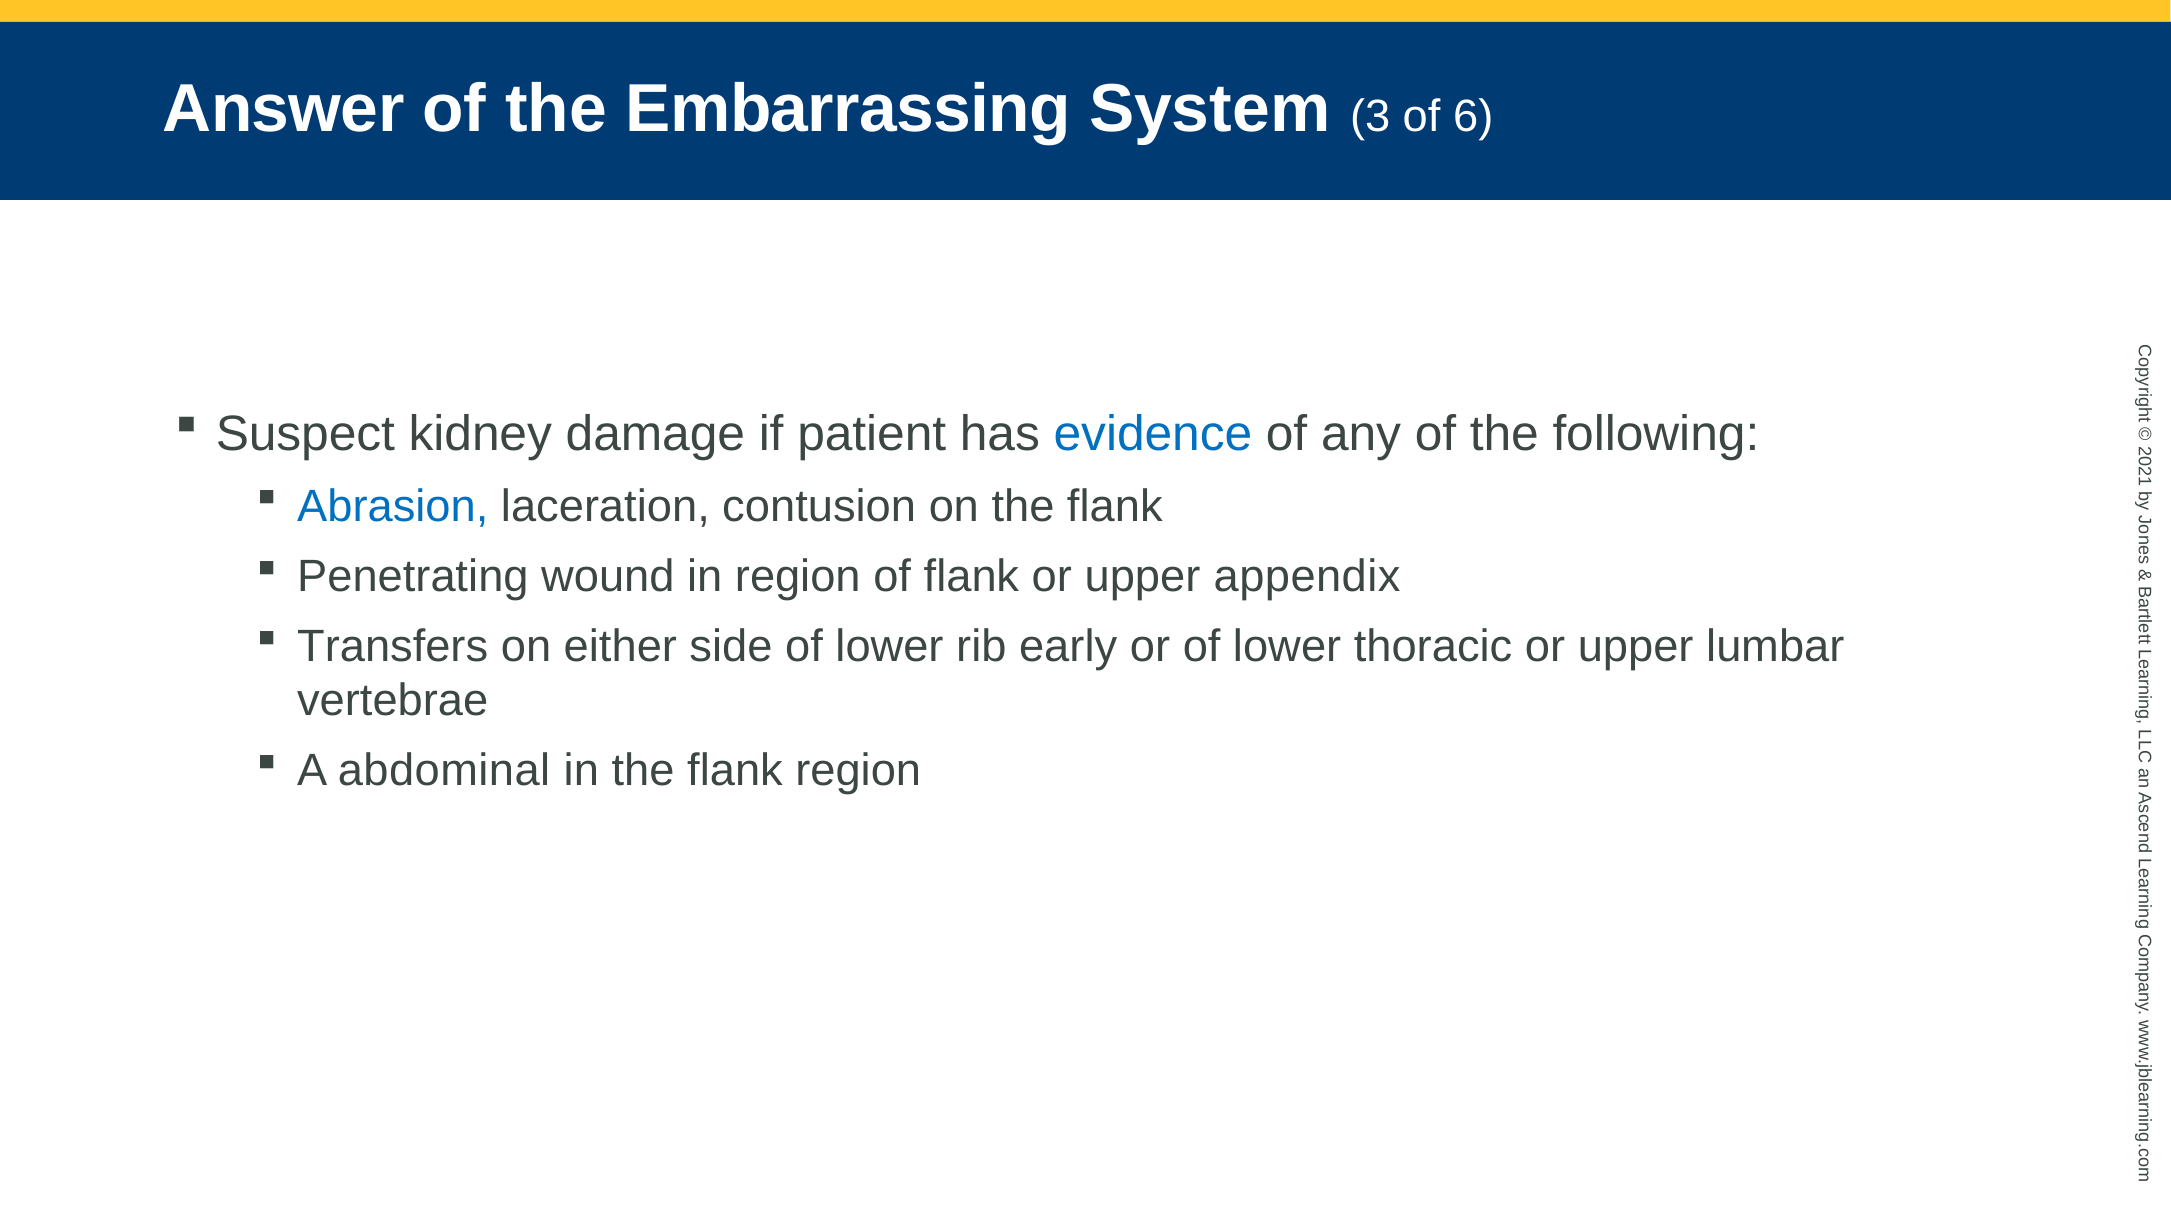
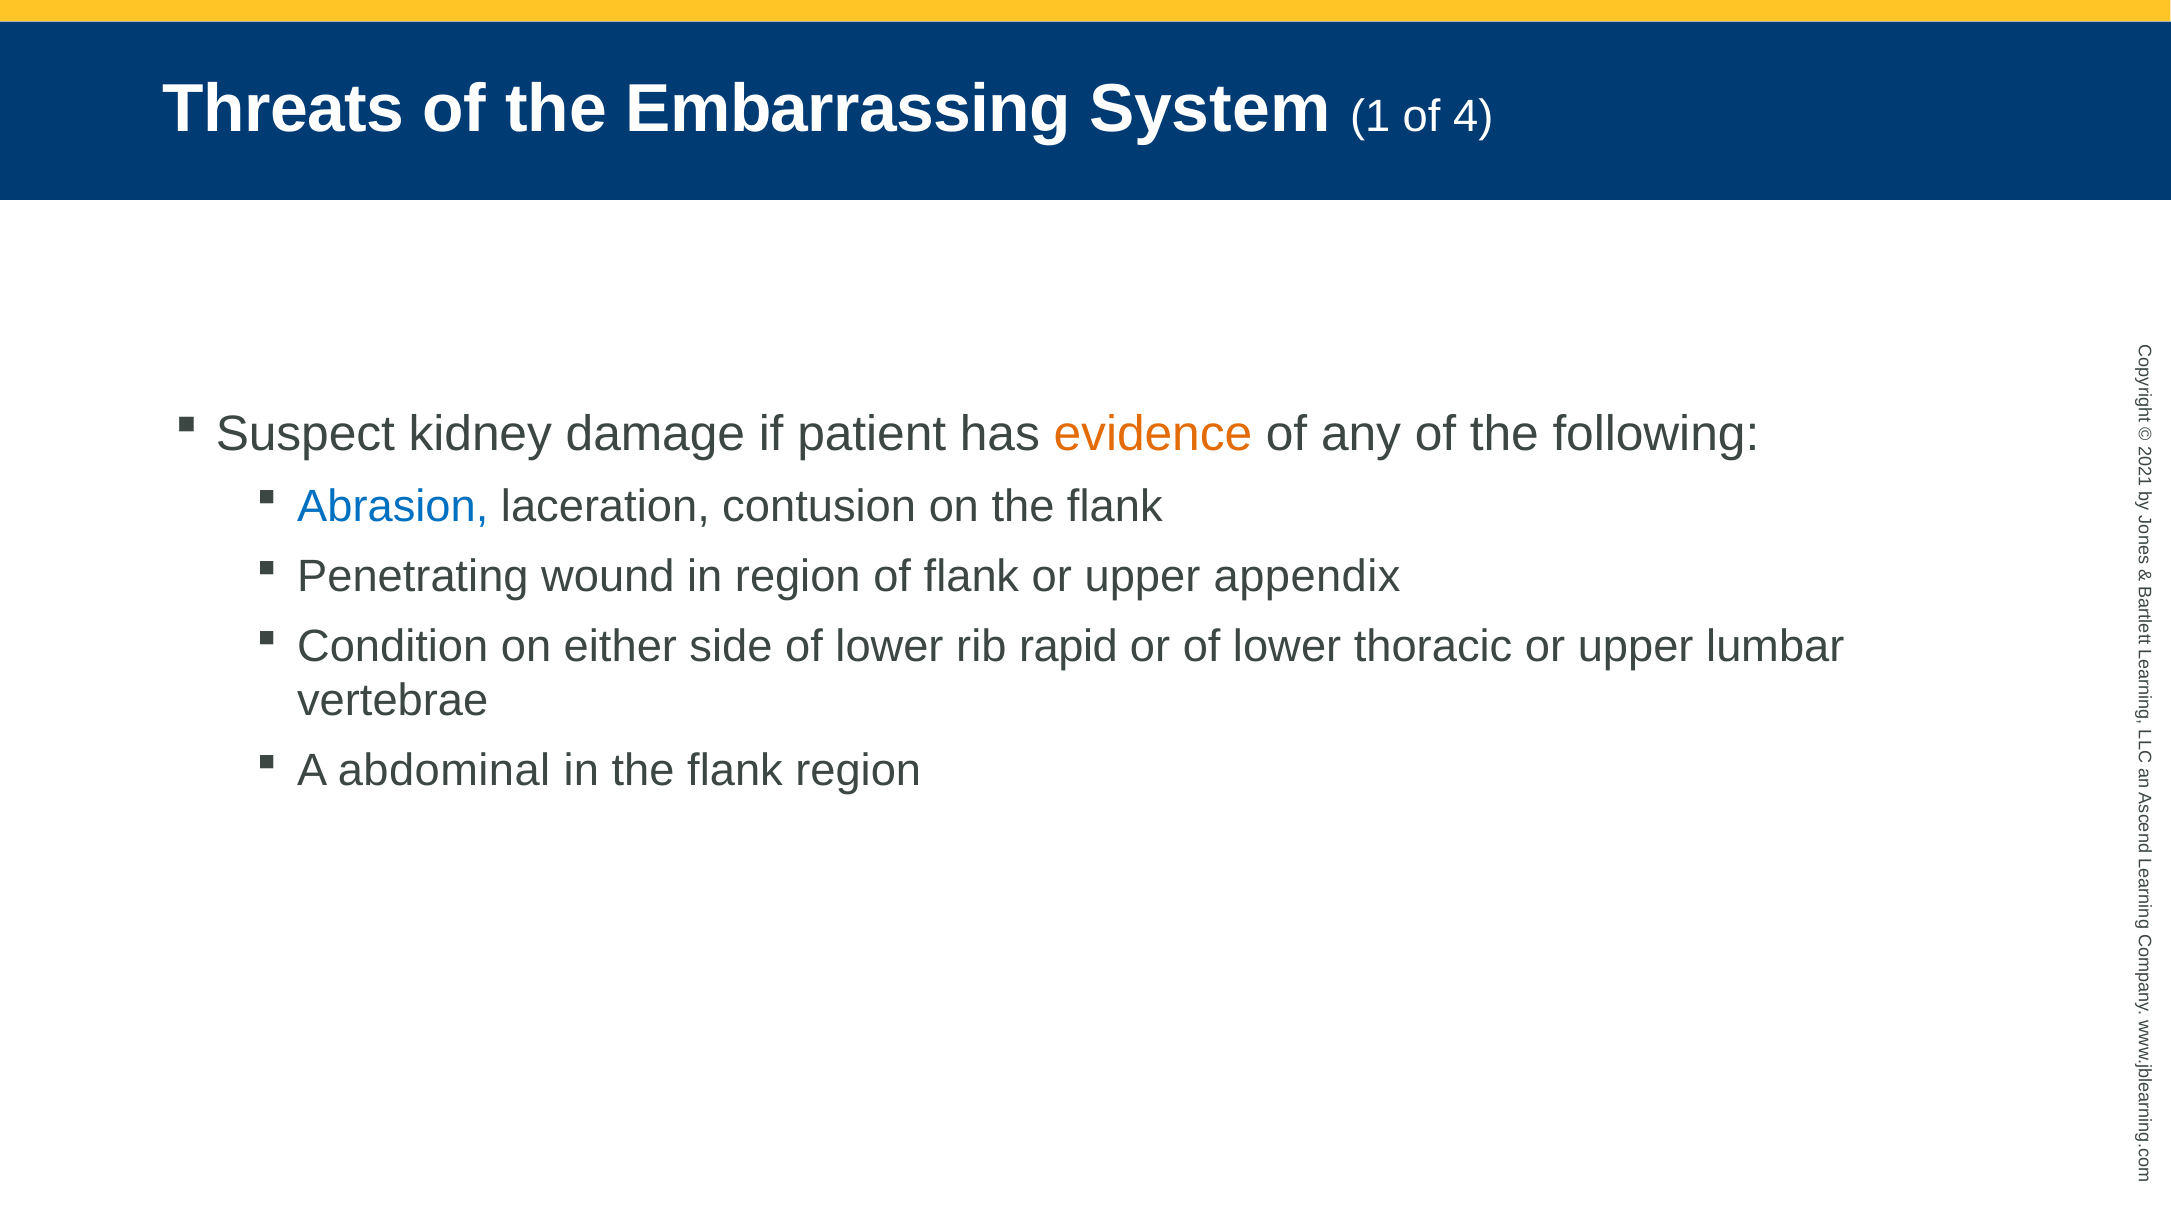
Answer: Answer -> Threats (284, 109)
System 3: 3 -> 1 (1370, 117)
6: 6 -> 4 (1473, 117)
evidence colour: blue -> orange (1153, 434)
Transfers: Transfers -> Condition (393, 647)
early: early -> rapid (1068, 647)
